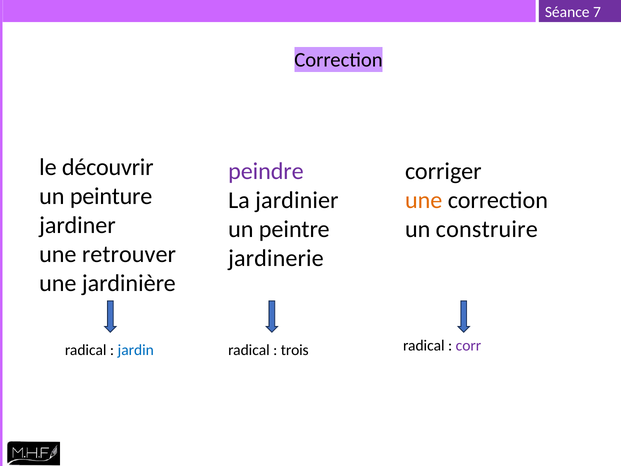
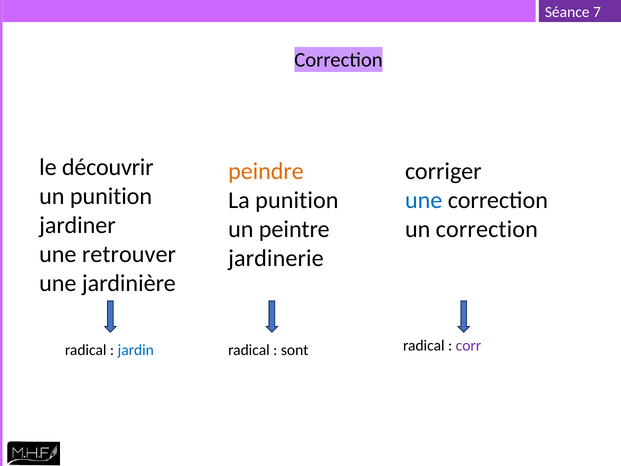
peindre colour: purple -> orange (266, 171)
un peinture: peinture -> punition (111, 196)
La jardinier: jardinier -> punition (297, 200)
une colour: orange -> blue (424, 200)
un construire: construire -> correction (487, 229)
trois: trois -> sont (295, 350)
